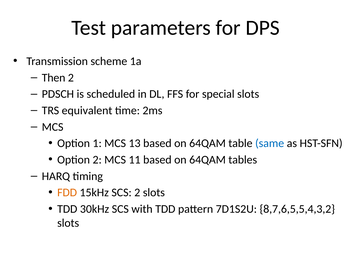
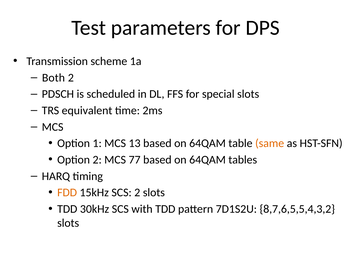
Then: Then -> Both (53, 78)
same colour: blue -> orange (270, 143)
11: 11 -> 77 (135, 160)
